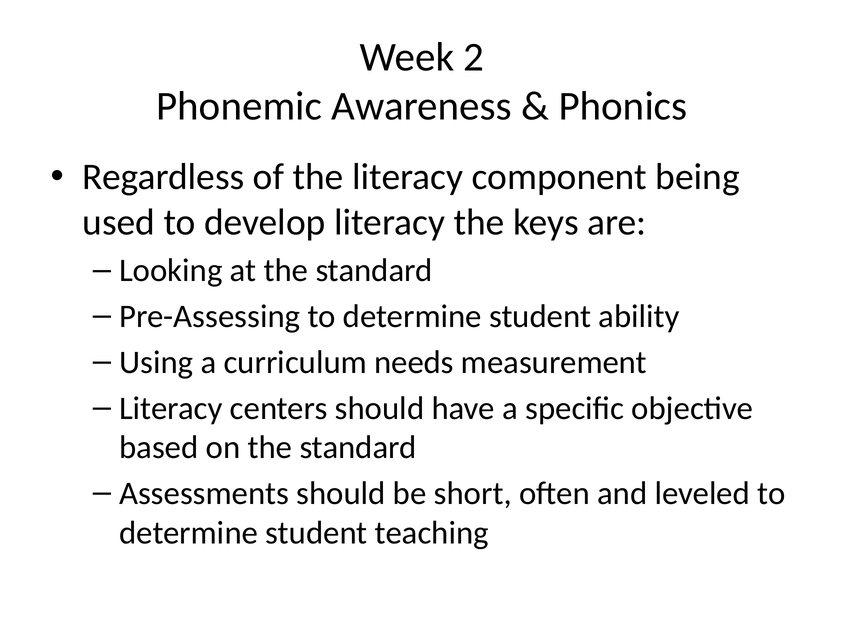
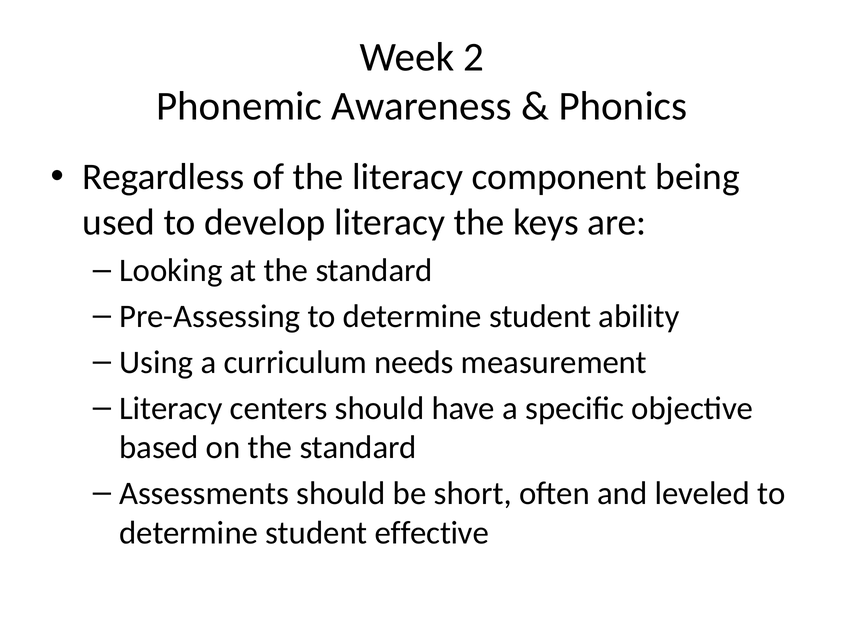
teaching: teaching -> effective (432, 533)
